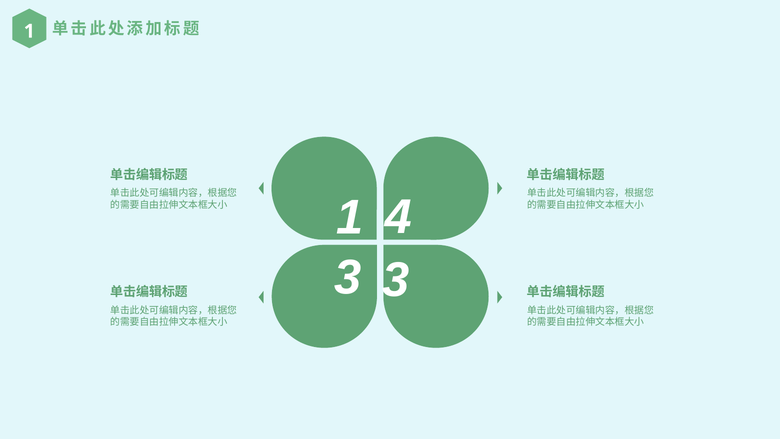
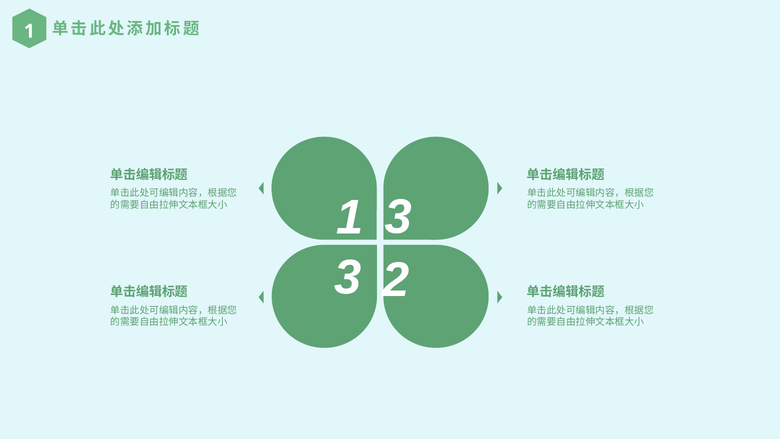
1 4: 4 -> 3 (398, 217)
3 3: 3 -> 2 (396, 280)
